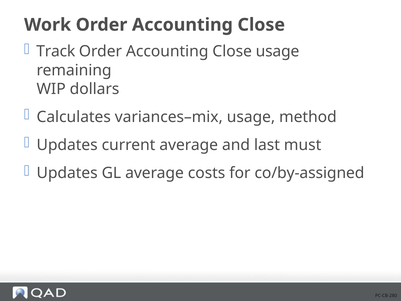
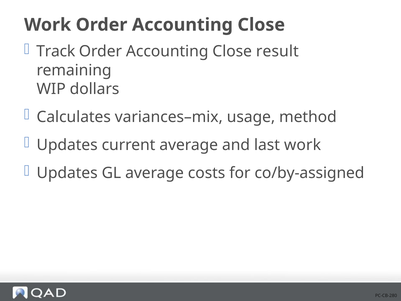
Close usage: usage -> result (277, 51)
last must: must -> work (303, 145)
